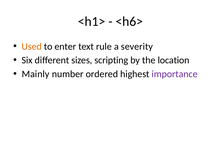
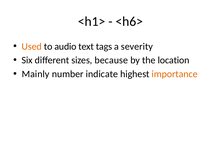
enter: enter -> audio (65, 46)
rule: rule -> tags (104, 46)
scripting: scripting -> because (111, 60)
ordered: ordered -> indicate (102, 74)
importance colour: purple -> orange (175, 74)
